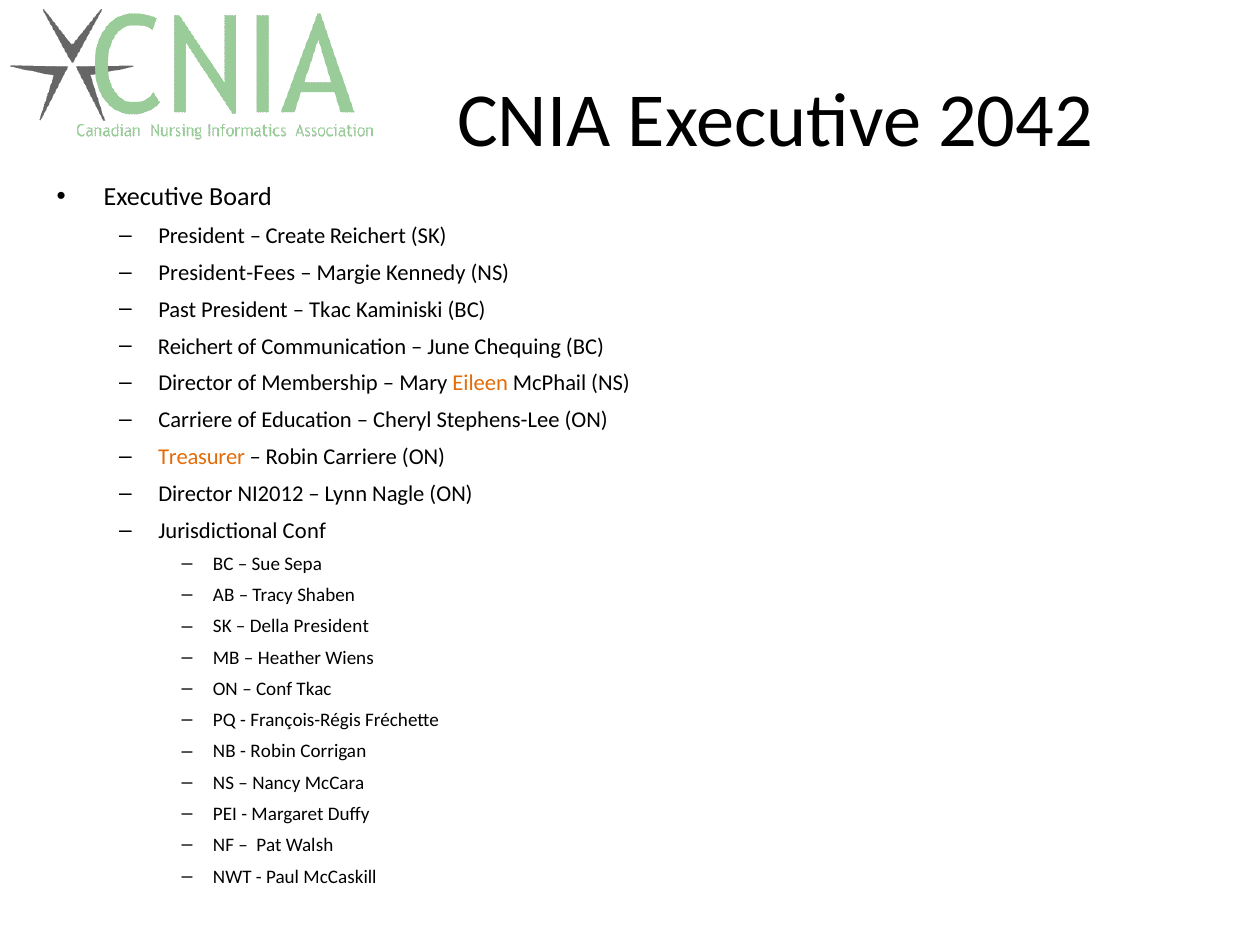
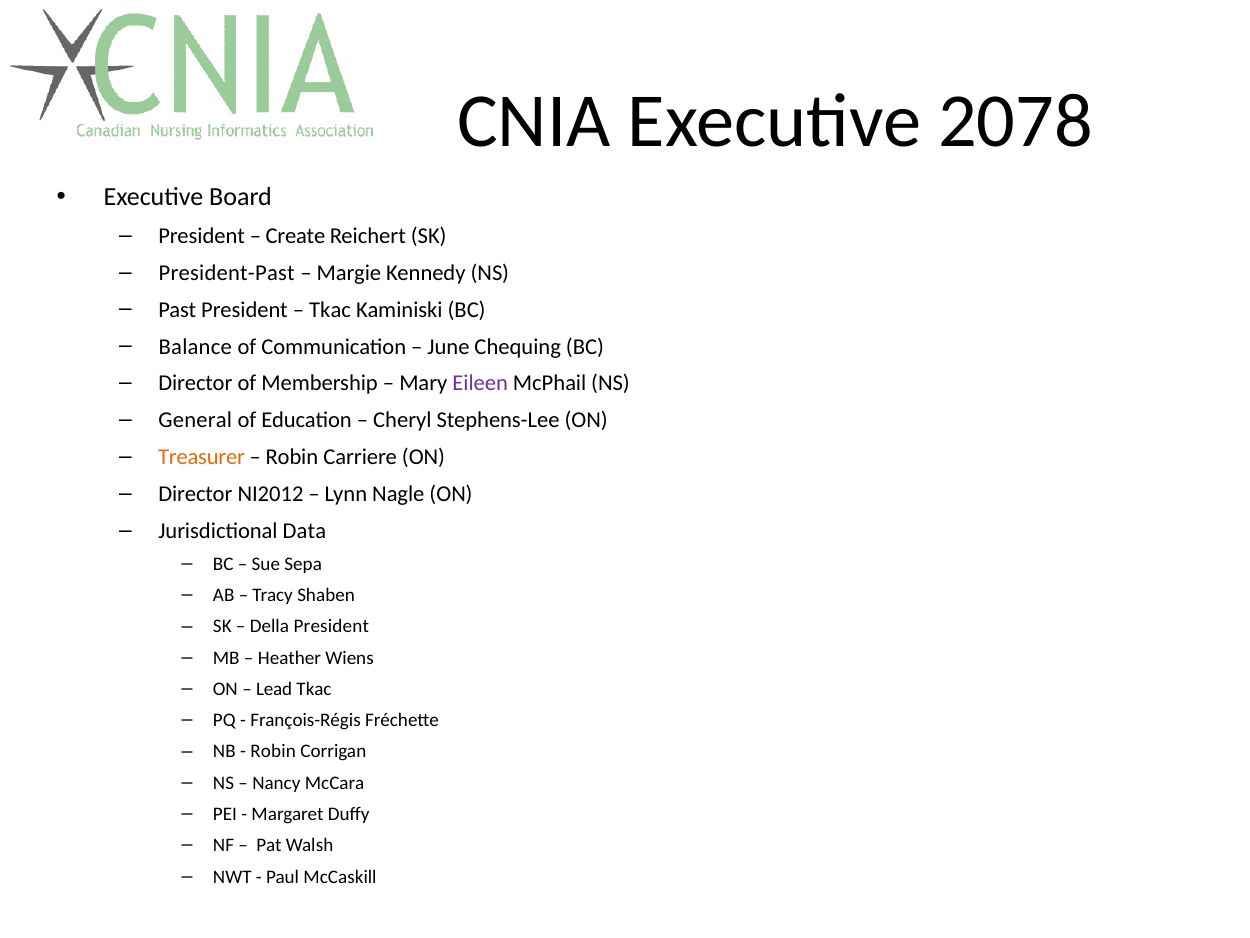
2042: 2042 -> 2078 (1016, 121)
President-Fees: President-Fees -> President-Past (227, 273)
Reichert: Reichert -> Balance (195, 346)
Eileen colour: orange -> purple (480, 383)
Carriere: Carriere -> General (195, 420)
Jurisdictional Conf: Conf -> Data (304, 531)
Conf: Conf -> Lead (274, 689)
